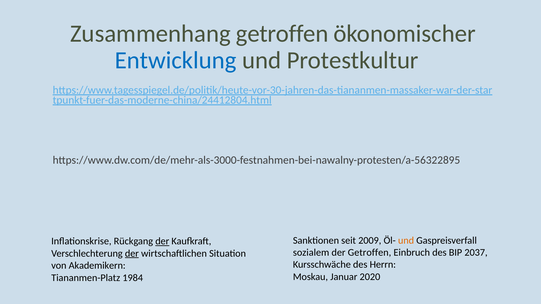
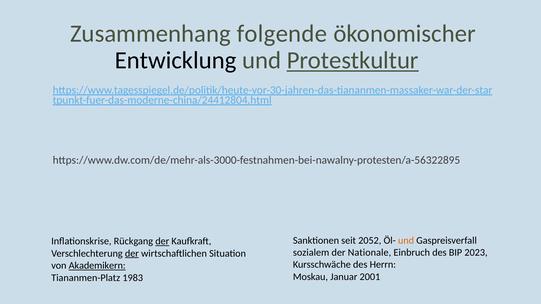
Zusammenhang getroffen: getroffen -> folgende (282, 34)
Entwicklung colour: blue -> black (176, 60)
Protestkultur underline: none -> present (353, 60)
2009: 2009 -> 2052 (370, 241)
der Getroffen: Getroffen -> Nationale (369, 253)
2037: 2037 -> 2023 (476, 253)
Akademikern underline: none -> present (97, 266)
2020: 2020 -> 2001 (370, 277)
1984: 1984 -> 1983 (133, 278)
